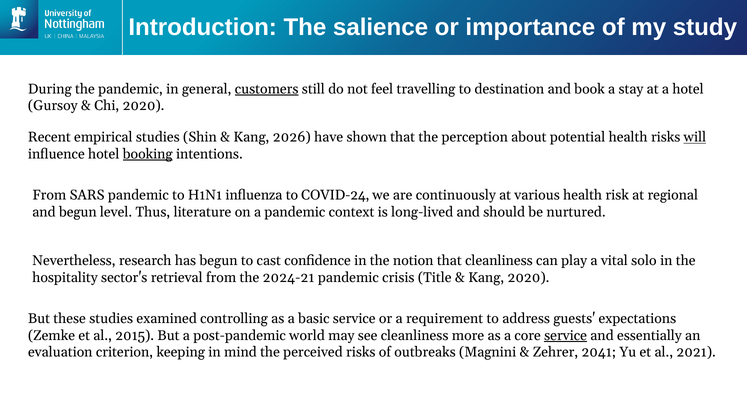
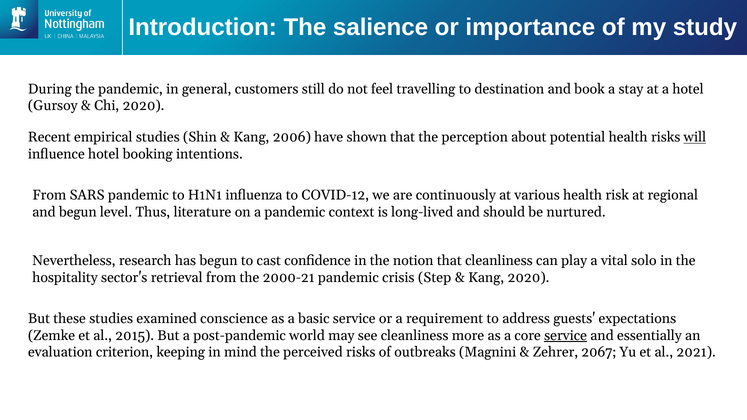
customers underline: present -> none (267, 89)
2026: 2026 -> 2006 (292, 137)
booking underline: present -> none (148, 154)
COVID-24: COVID-24 -> COVID-12 (335, 195)
2024-21: 2024-21 -> 2000-21 (289, 278)
Title: Title -> Step (435, 278)
controlling: controlling -> conscience (234, 319)
2041: 2041 -> 2067 (599, 352)
